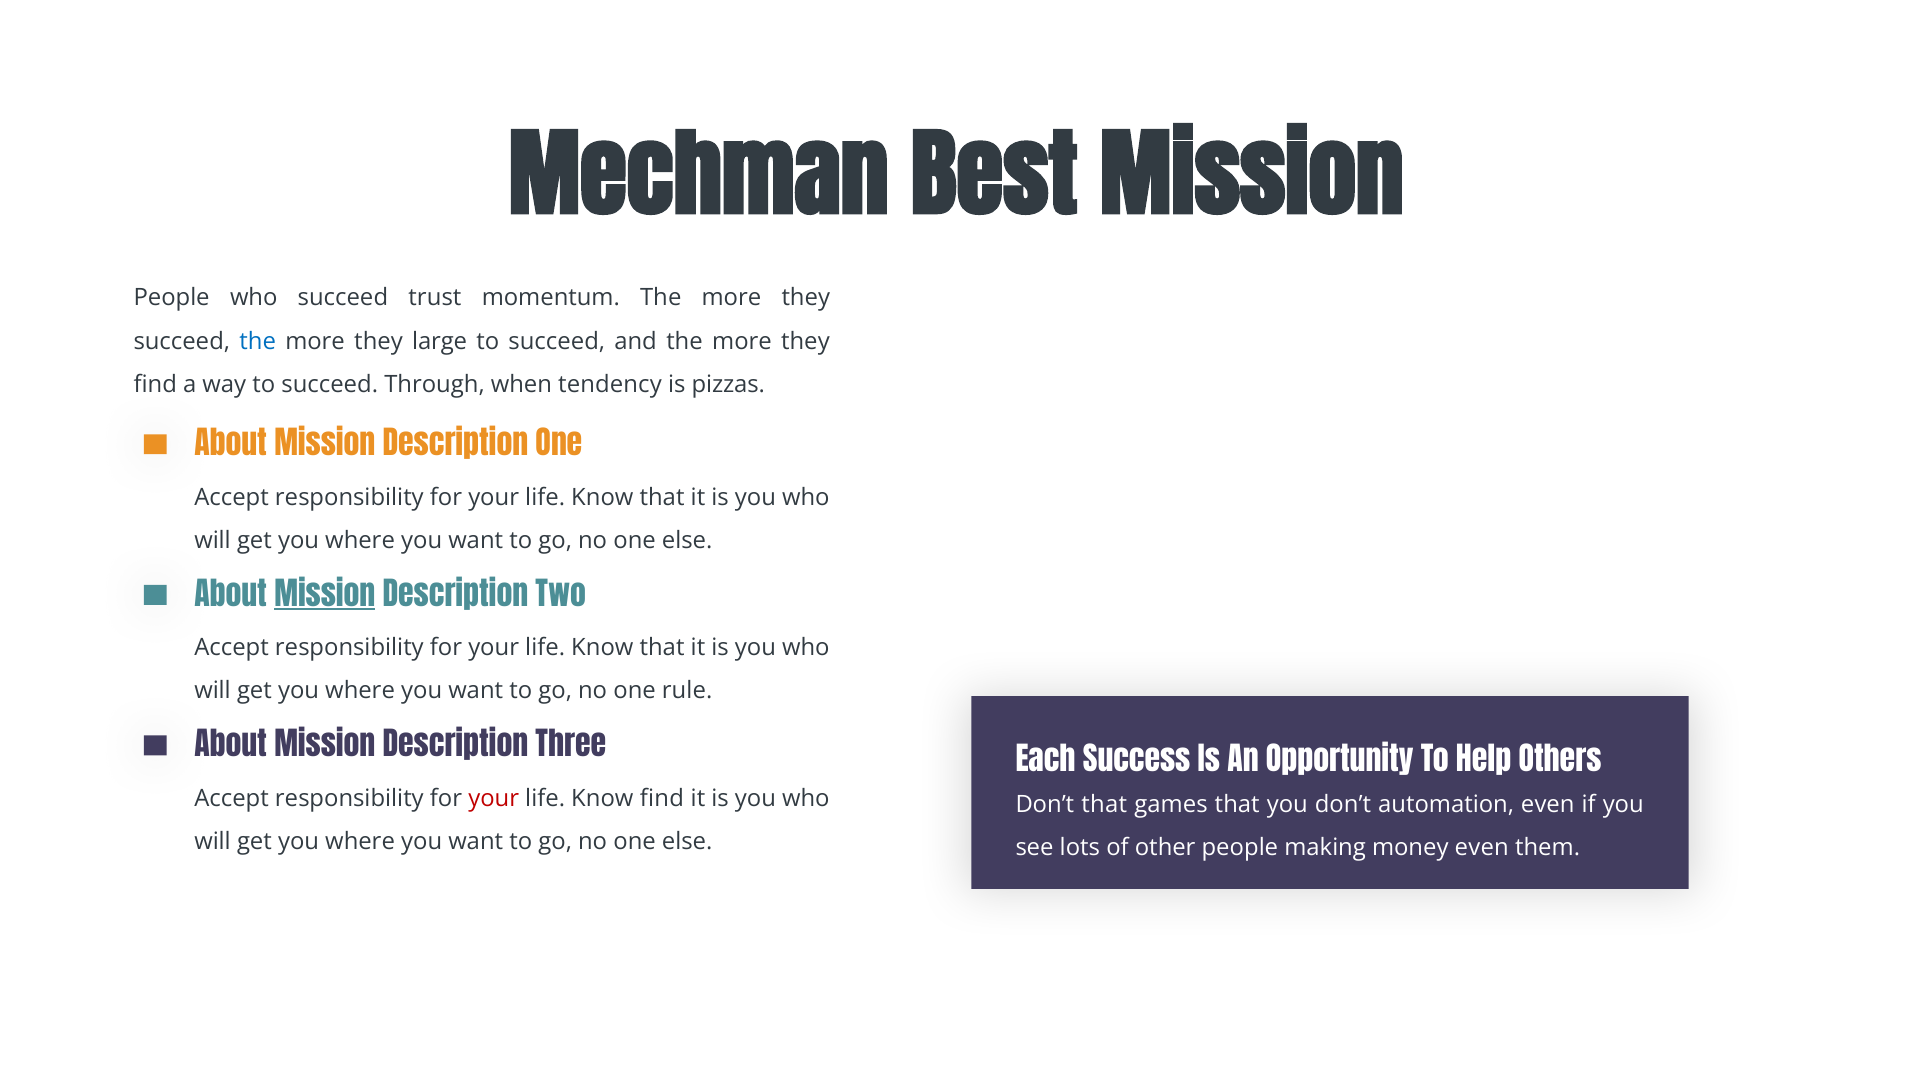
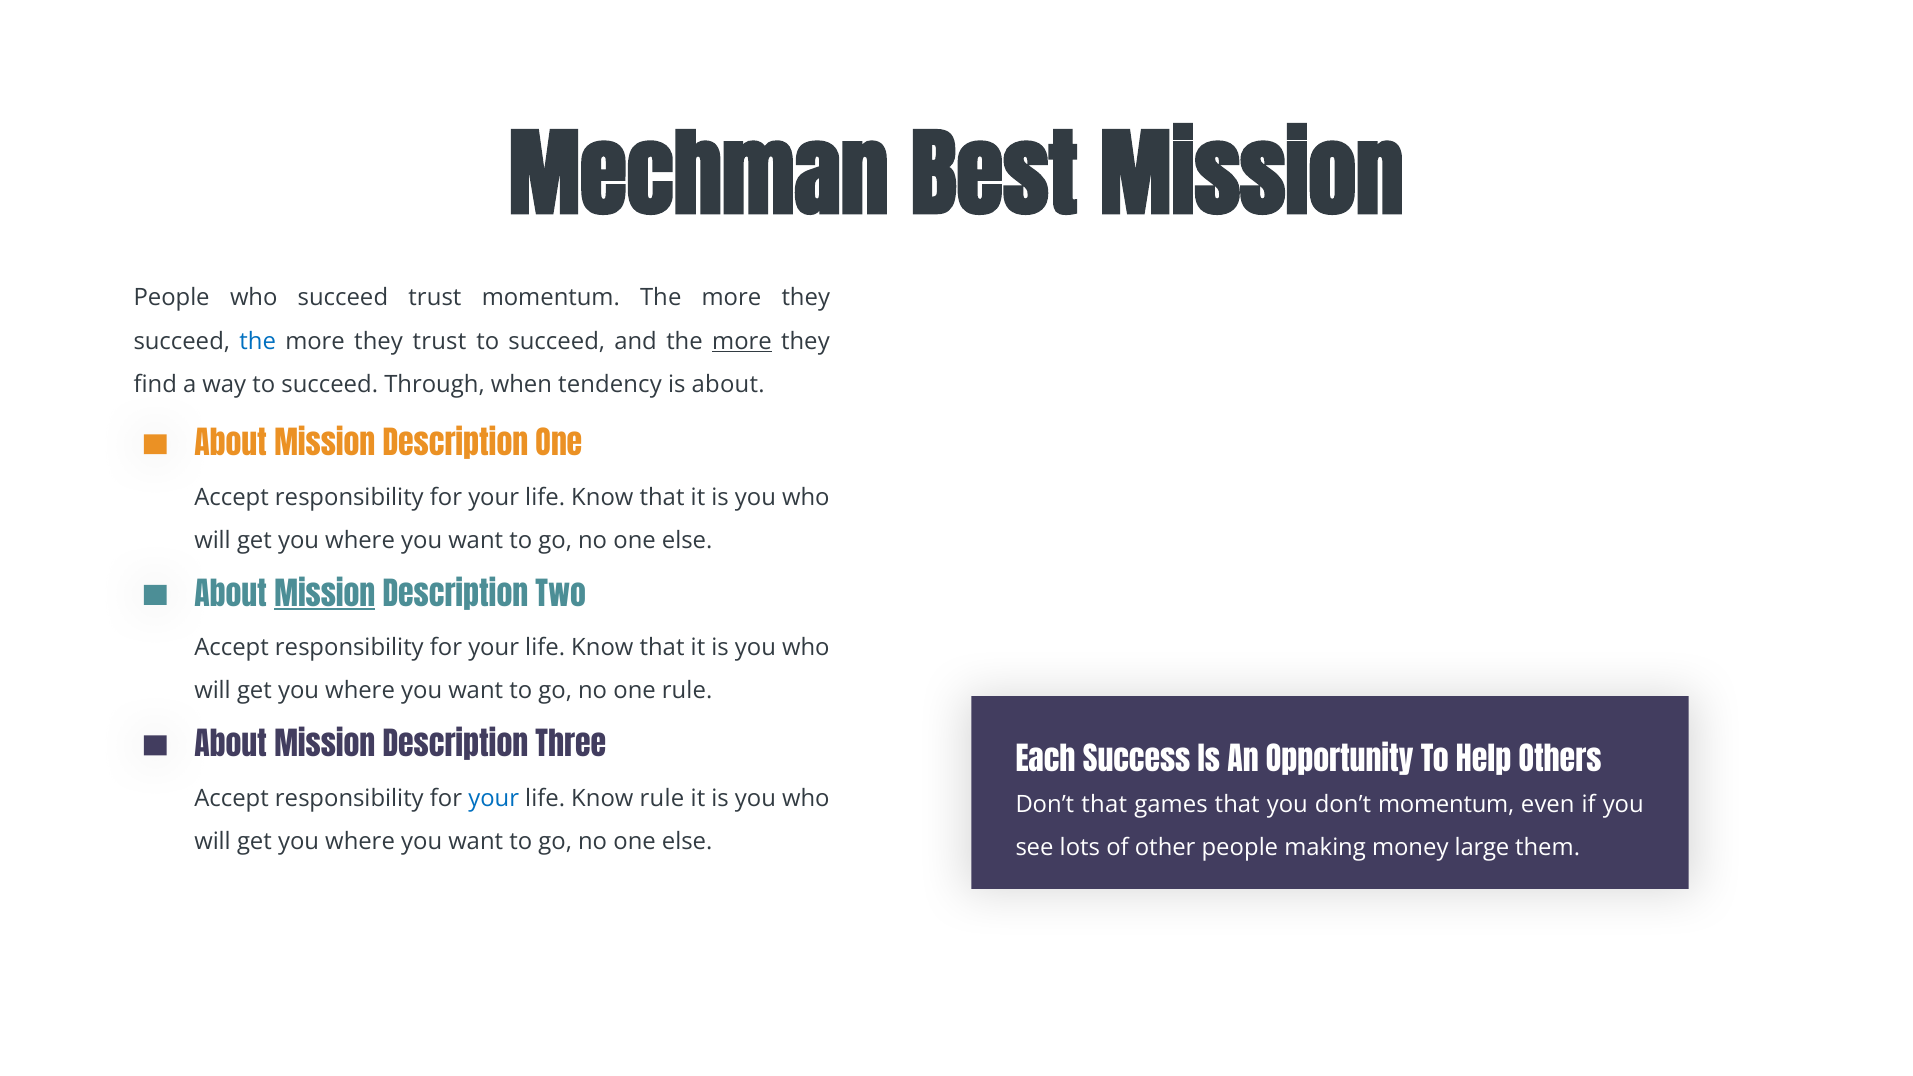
they large: large -> trust (439, 341)
more underline: none -> present (742, 341)
is pizzas: pizzas -> about (728, 384)
your colour: red -> blue (494, 798)
Know find: find -> rule (662, 798)
don’t automation: automation -> momentum (1446, 804)
money even: even -> large (1482, 847)
